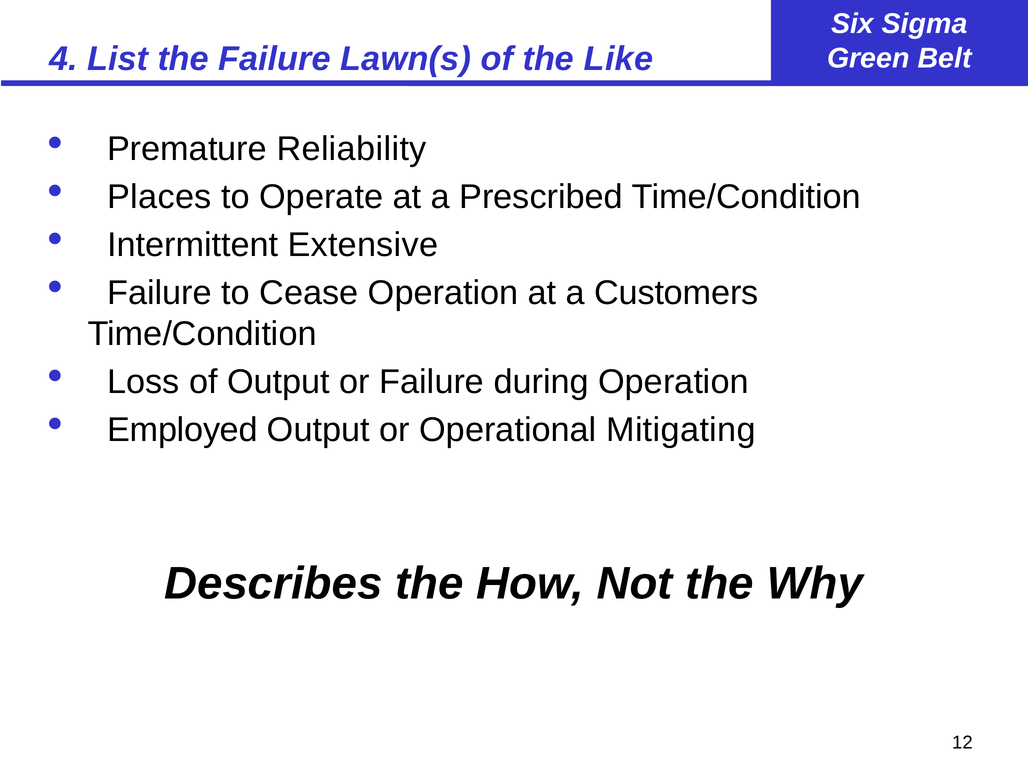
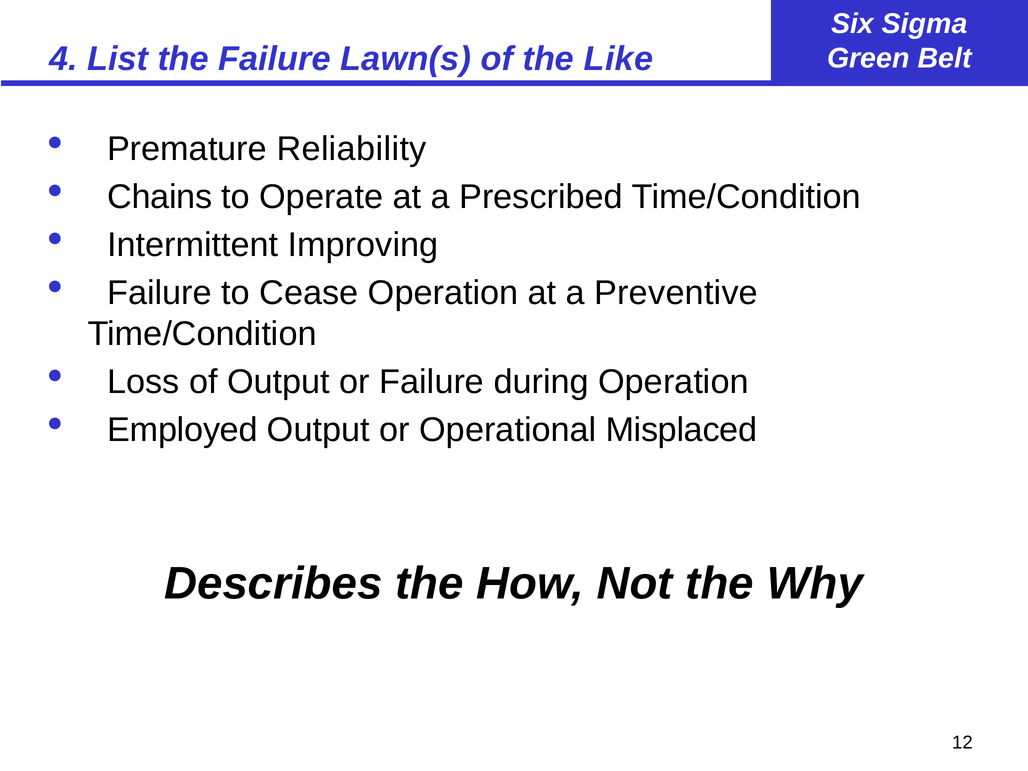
Places: Places -> Chains (160, 197)
Extensive: Extensive -> Improving (363, 245)
Customers: Customers -> Preventive (676, 293)
Mitigating: Mitigating -> Misplaced (681, 430)
